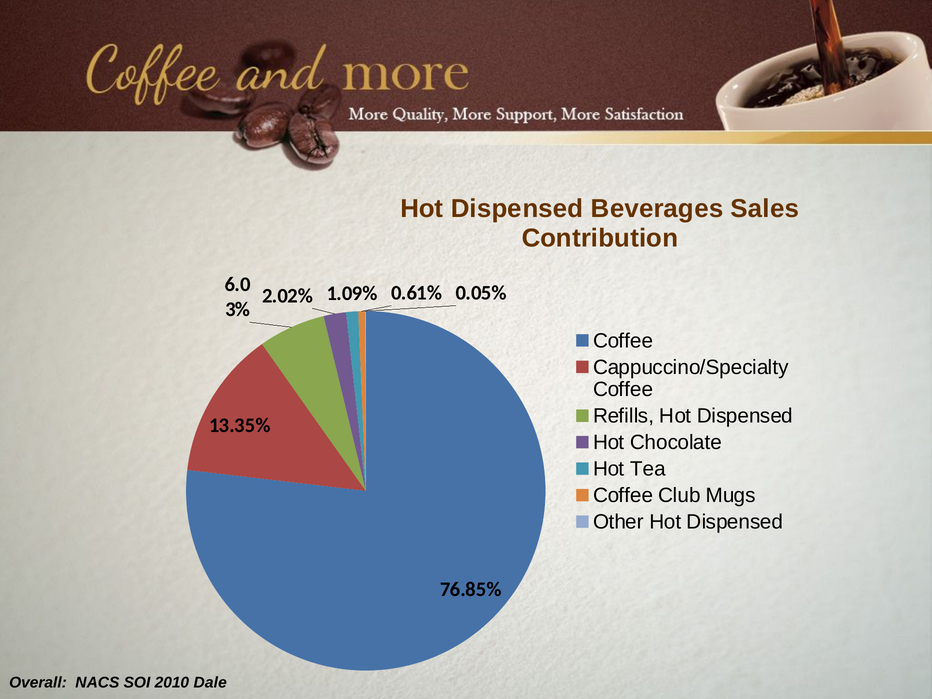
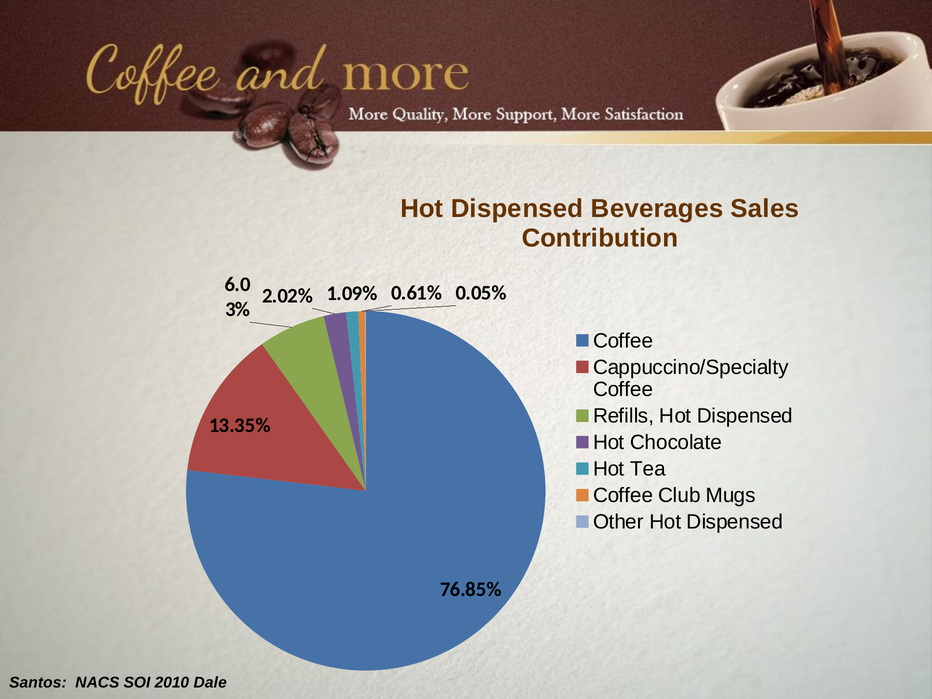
Overall: Overall -> Santos (38, 683)
